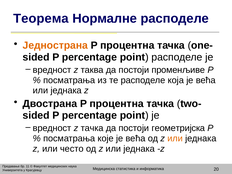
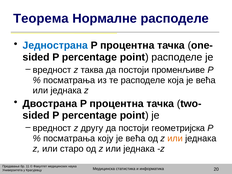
Jеднострана colour: orange -> blue (55, 45)
z тачка: тачка -> другу (92, 128)
које: које -> коју (106, 138)
често: често -> старо (72, 149)
